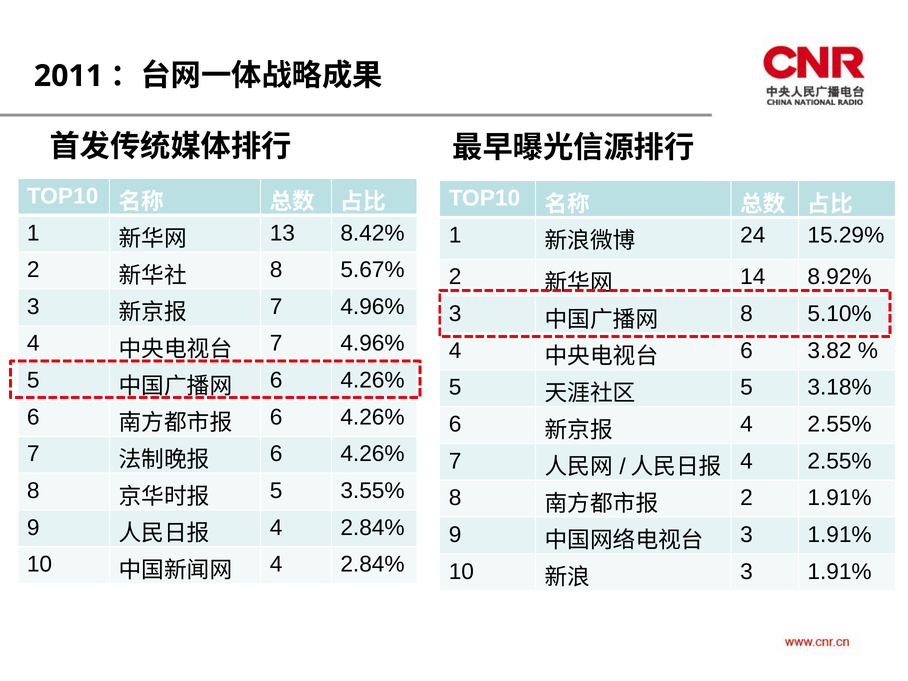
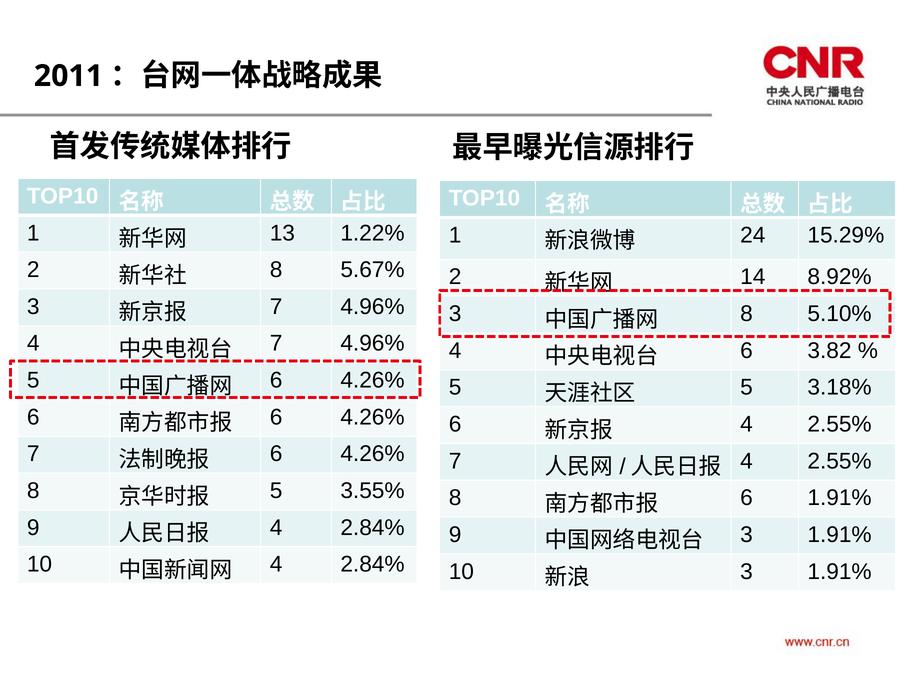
8.42%: 8.42% -> 1.22% (373, 233)
2: 2 -> 6 (747, 498)
